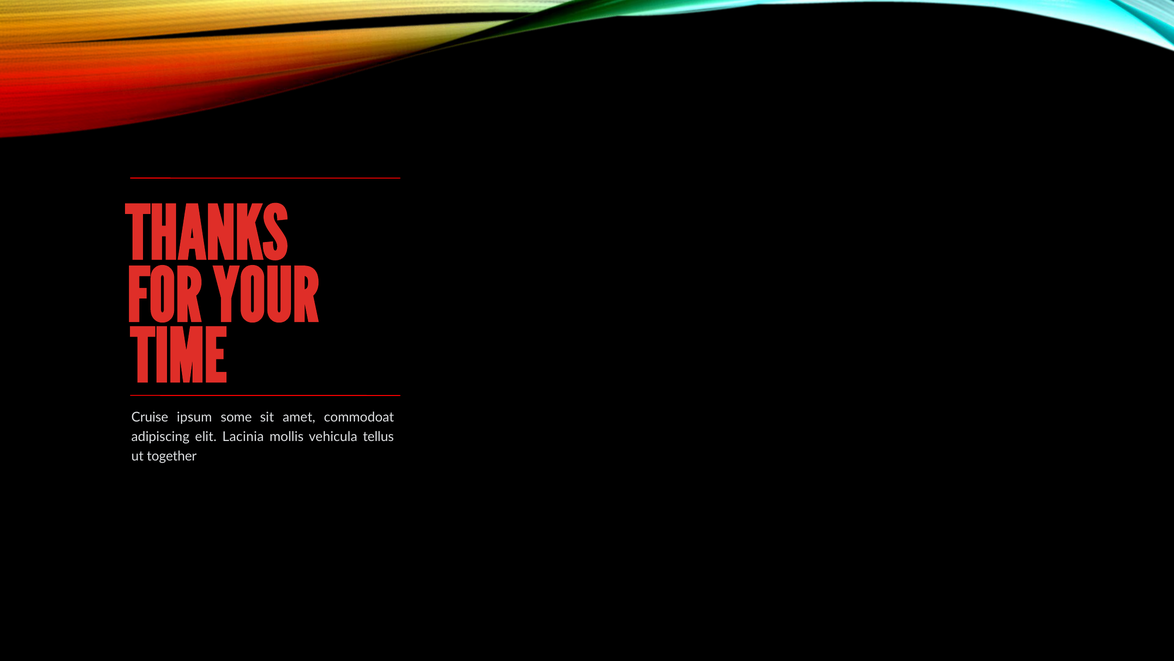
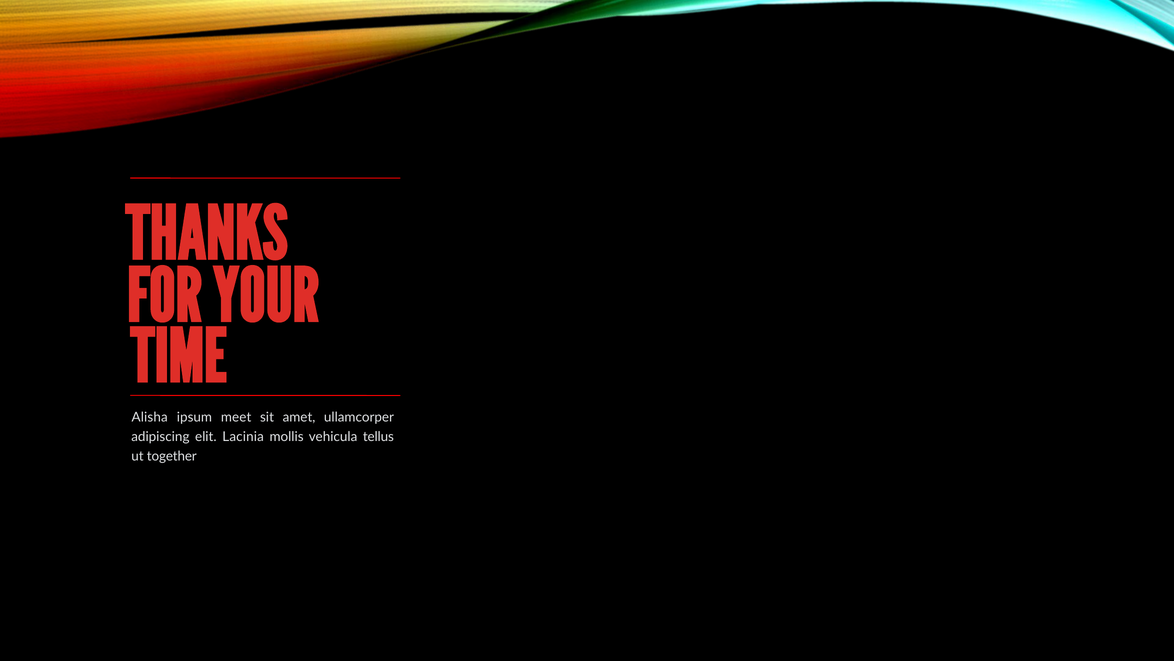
Cruise: Cruise -> Alisha (150, 417)
some: some -> meet (236, 417)
commodoat: commodoat -> ullamcorper (359, 417)
